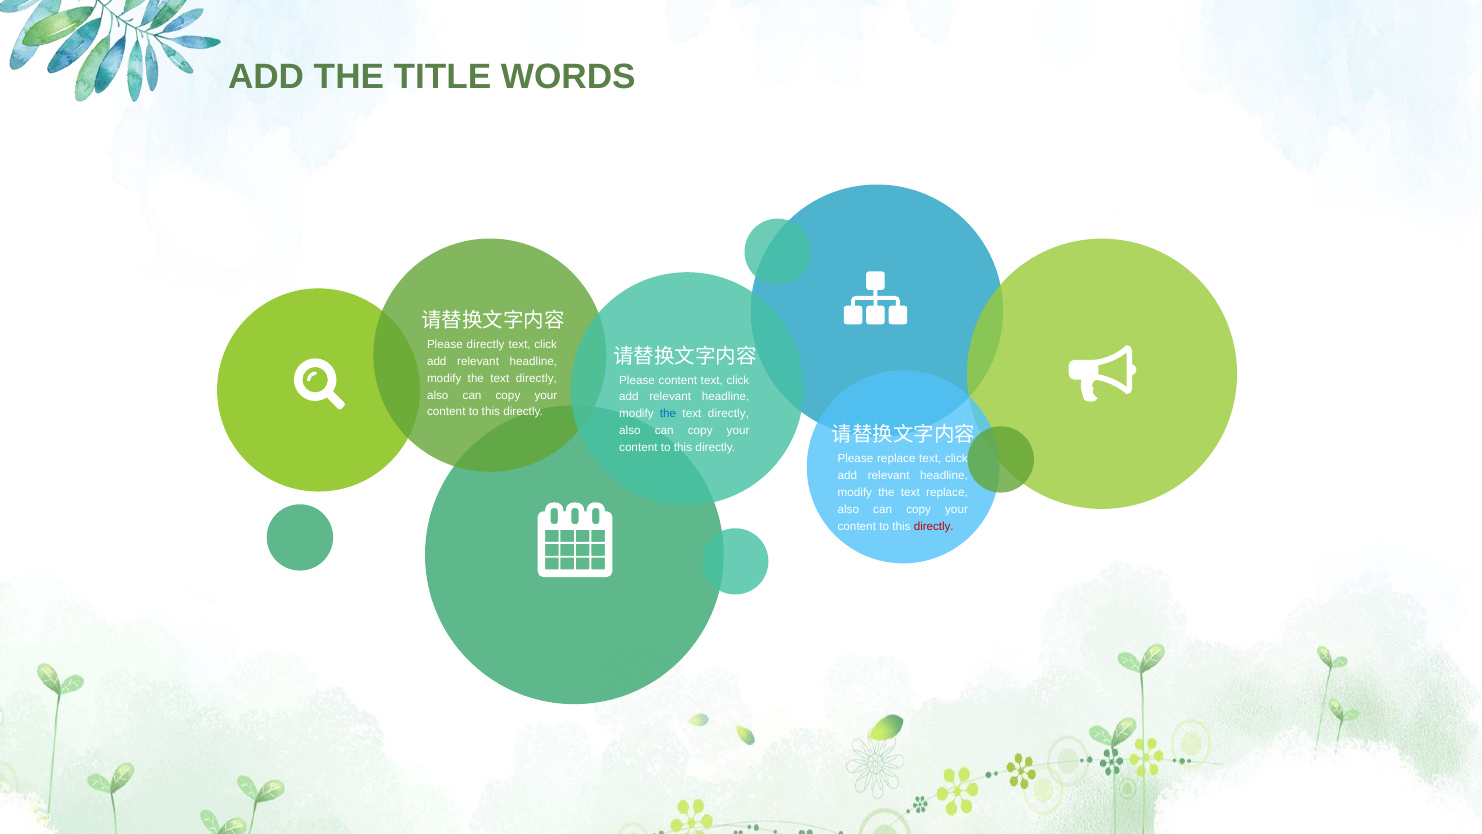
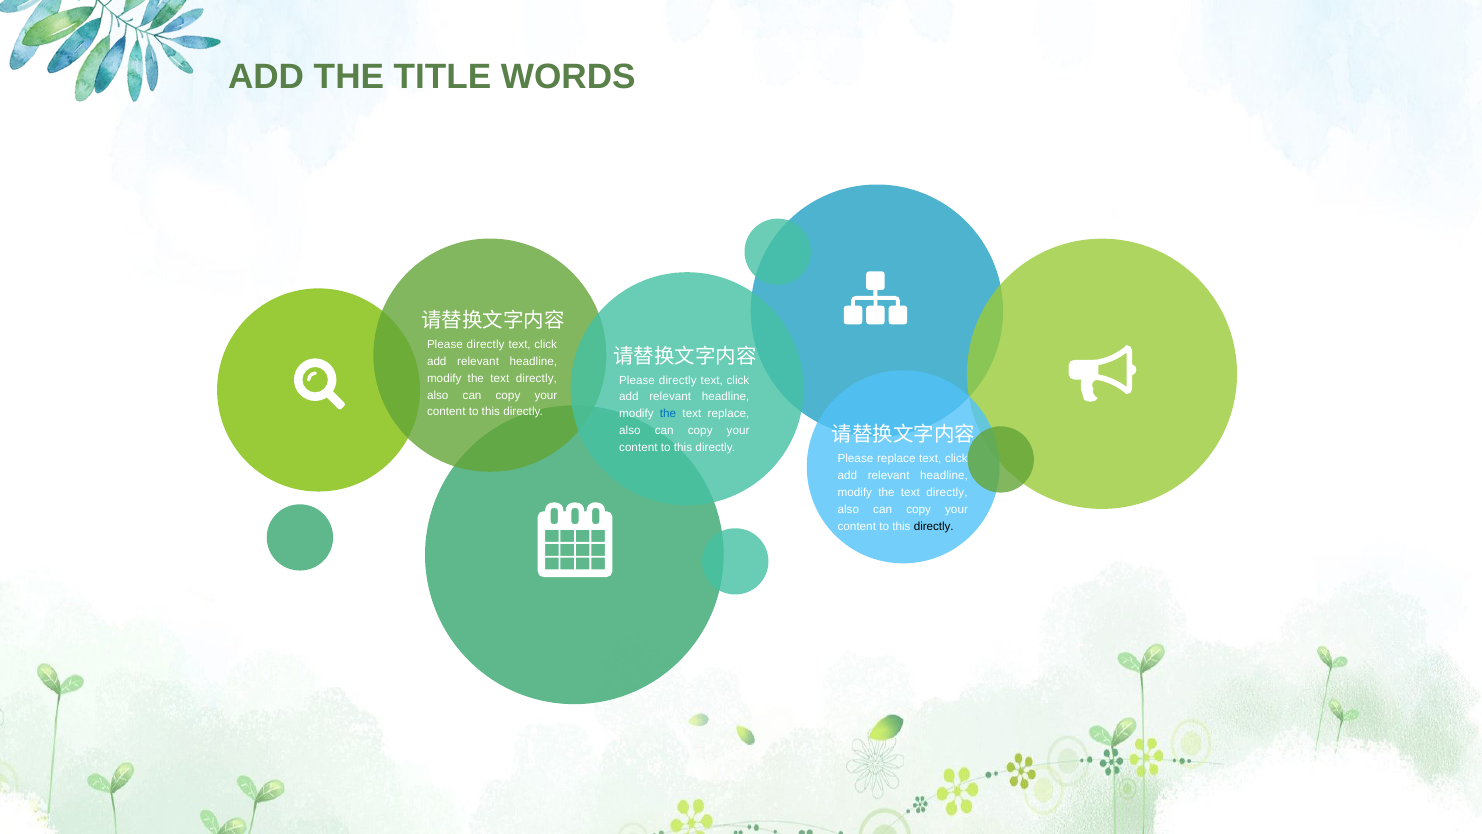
content: content -> directly (678, 380)
directly: directly -> replace (729, 414)
replace: replace -> directly (947, 492)
directly colour: red -> black (934, 526)
